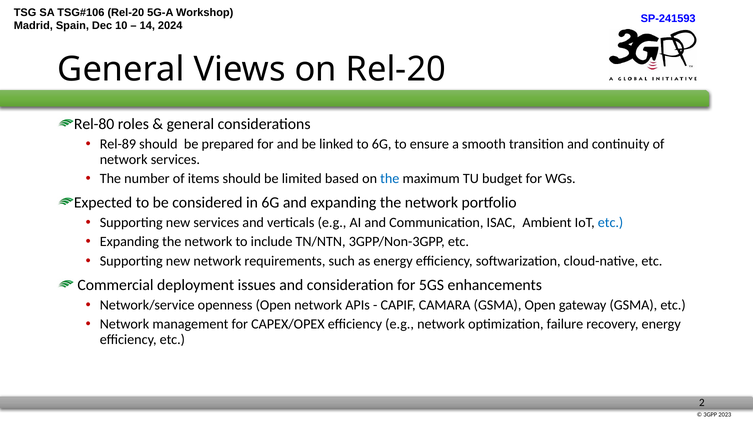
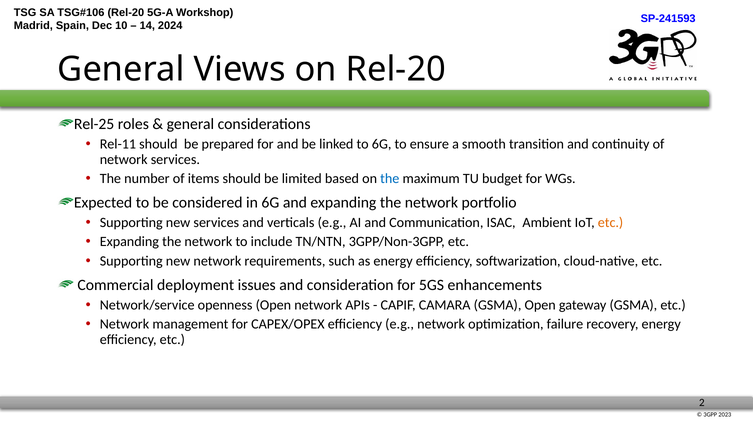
Rel-80: Rel-80 -> Rel-25 (94, 124)
Rel-89: Rel-89 -> Rel-11 (118, 144)
etc colour: blue -> orange (611, 222)
